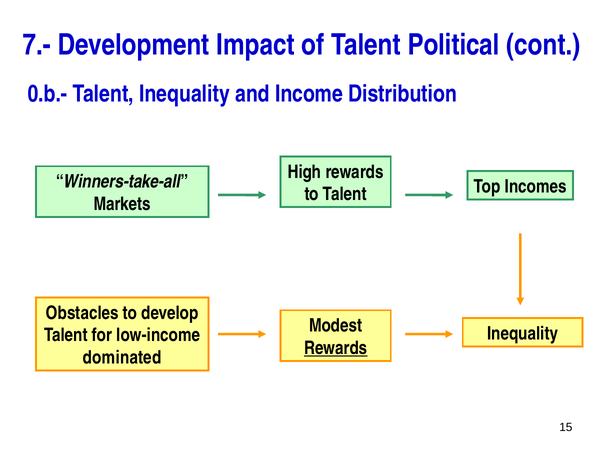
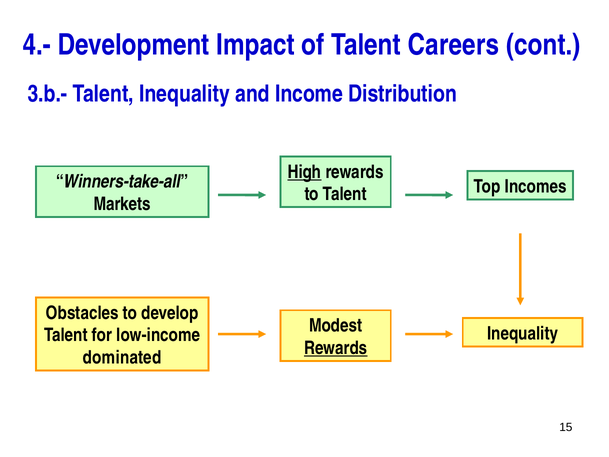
7.-: 7.- -> 4.- (37, 45)
Political: Political -> Careers (453, 45)
0.b.-: 0.b.- -> 3.b.- (47, 94)
High underline: none -> present (304, 172)
